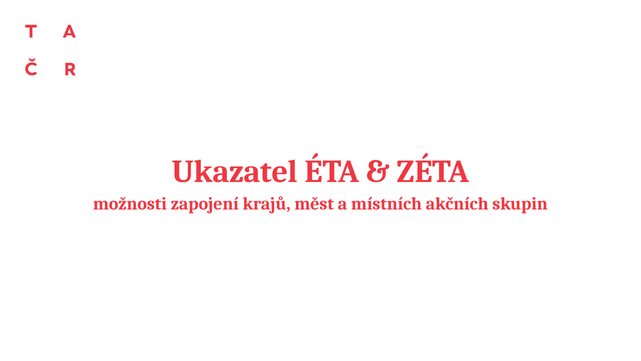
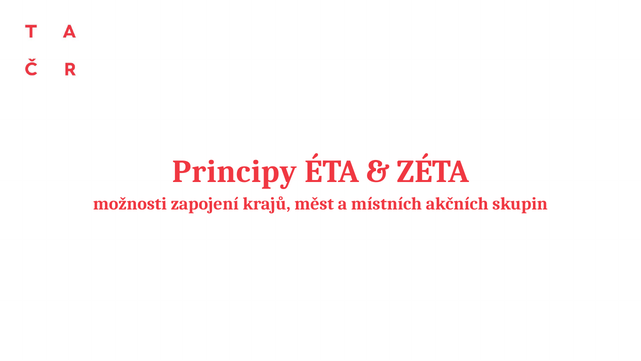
Ukazatel: Ukazatel -> Principy (235, 172)
